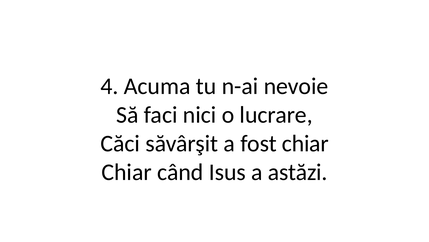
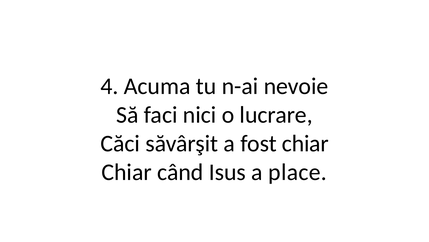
astăzi: astăzi -> place (298, 172)
